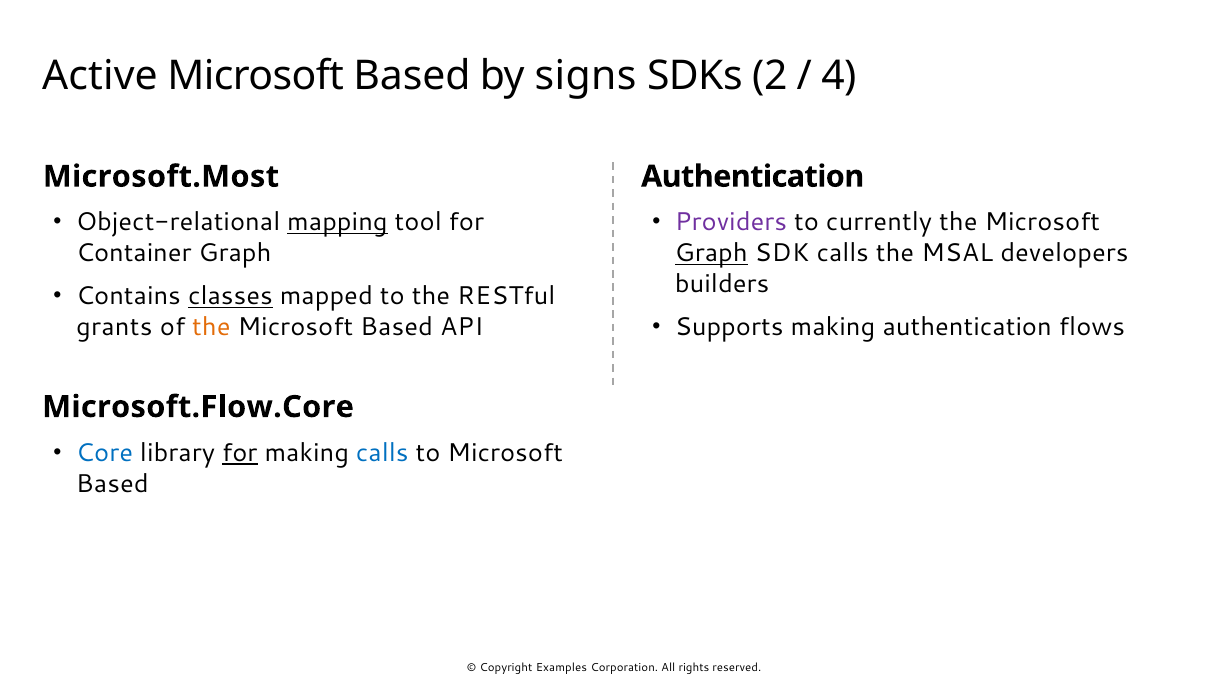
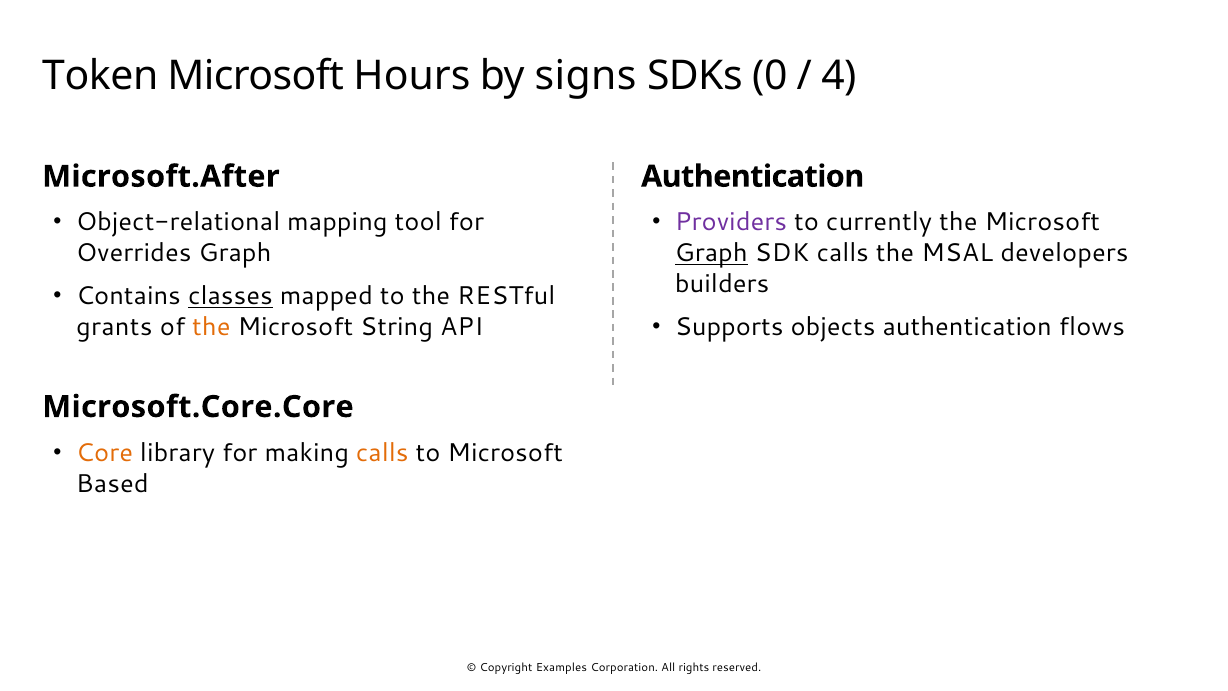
Active: Active -> Token (100, 75)
Based: Based -> Hours (412, 75)
2: 2 -> 0 (770, 75)
Microsoft.Most: Microsoft.Most -> Microsoft.After (161, 177)
mapping underline: present -> none (337, 222)
Container: Container -> Overrides (134, 253)
Supports making: making -> objects (833, 327)
Based: Based -> String (397, 327)
Microsoft.Flow.Core: Microsoft.Flow.Core -> Microsoft.Core.Core (198, 407)
Core colour: blue -> orange (105, 453)
for underline: present -> none (240, 453)
calls colour: blue -> orange (382, 453)
